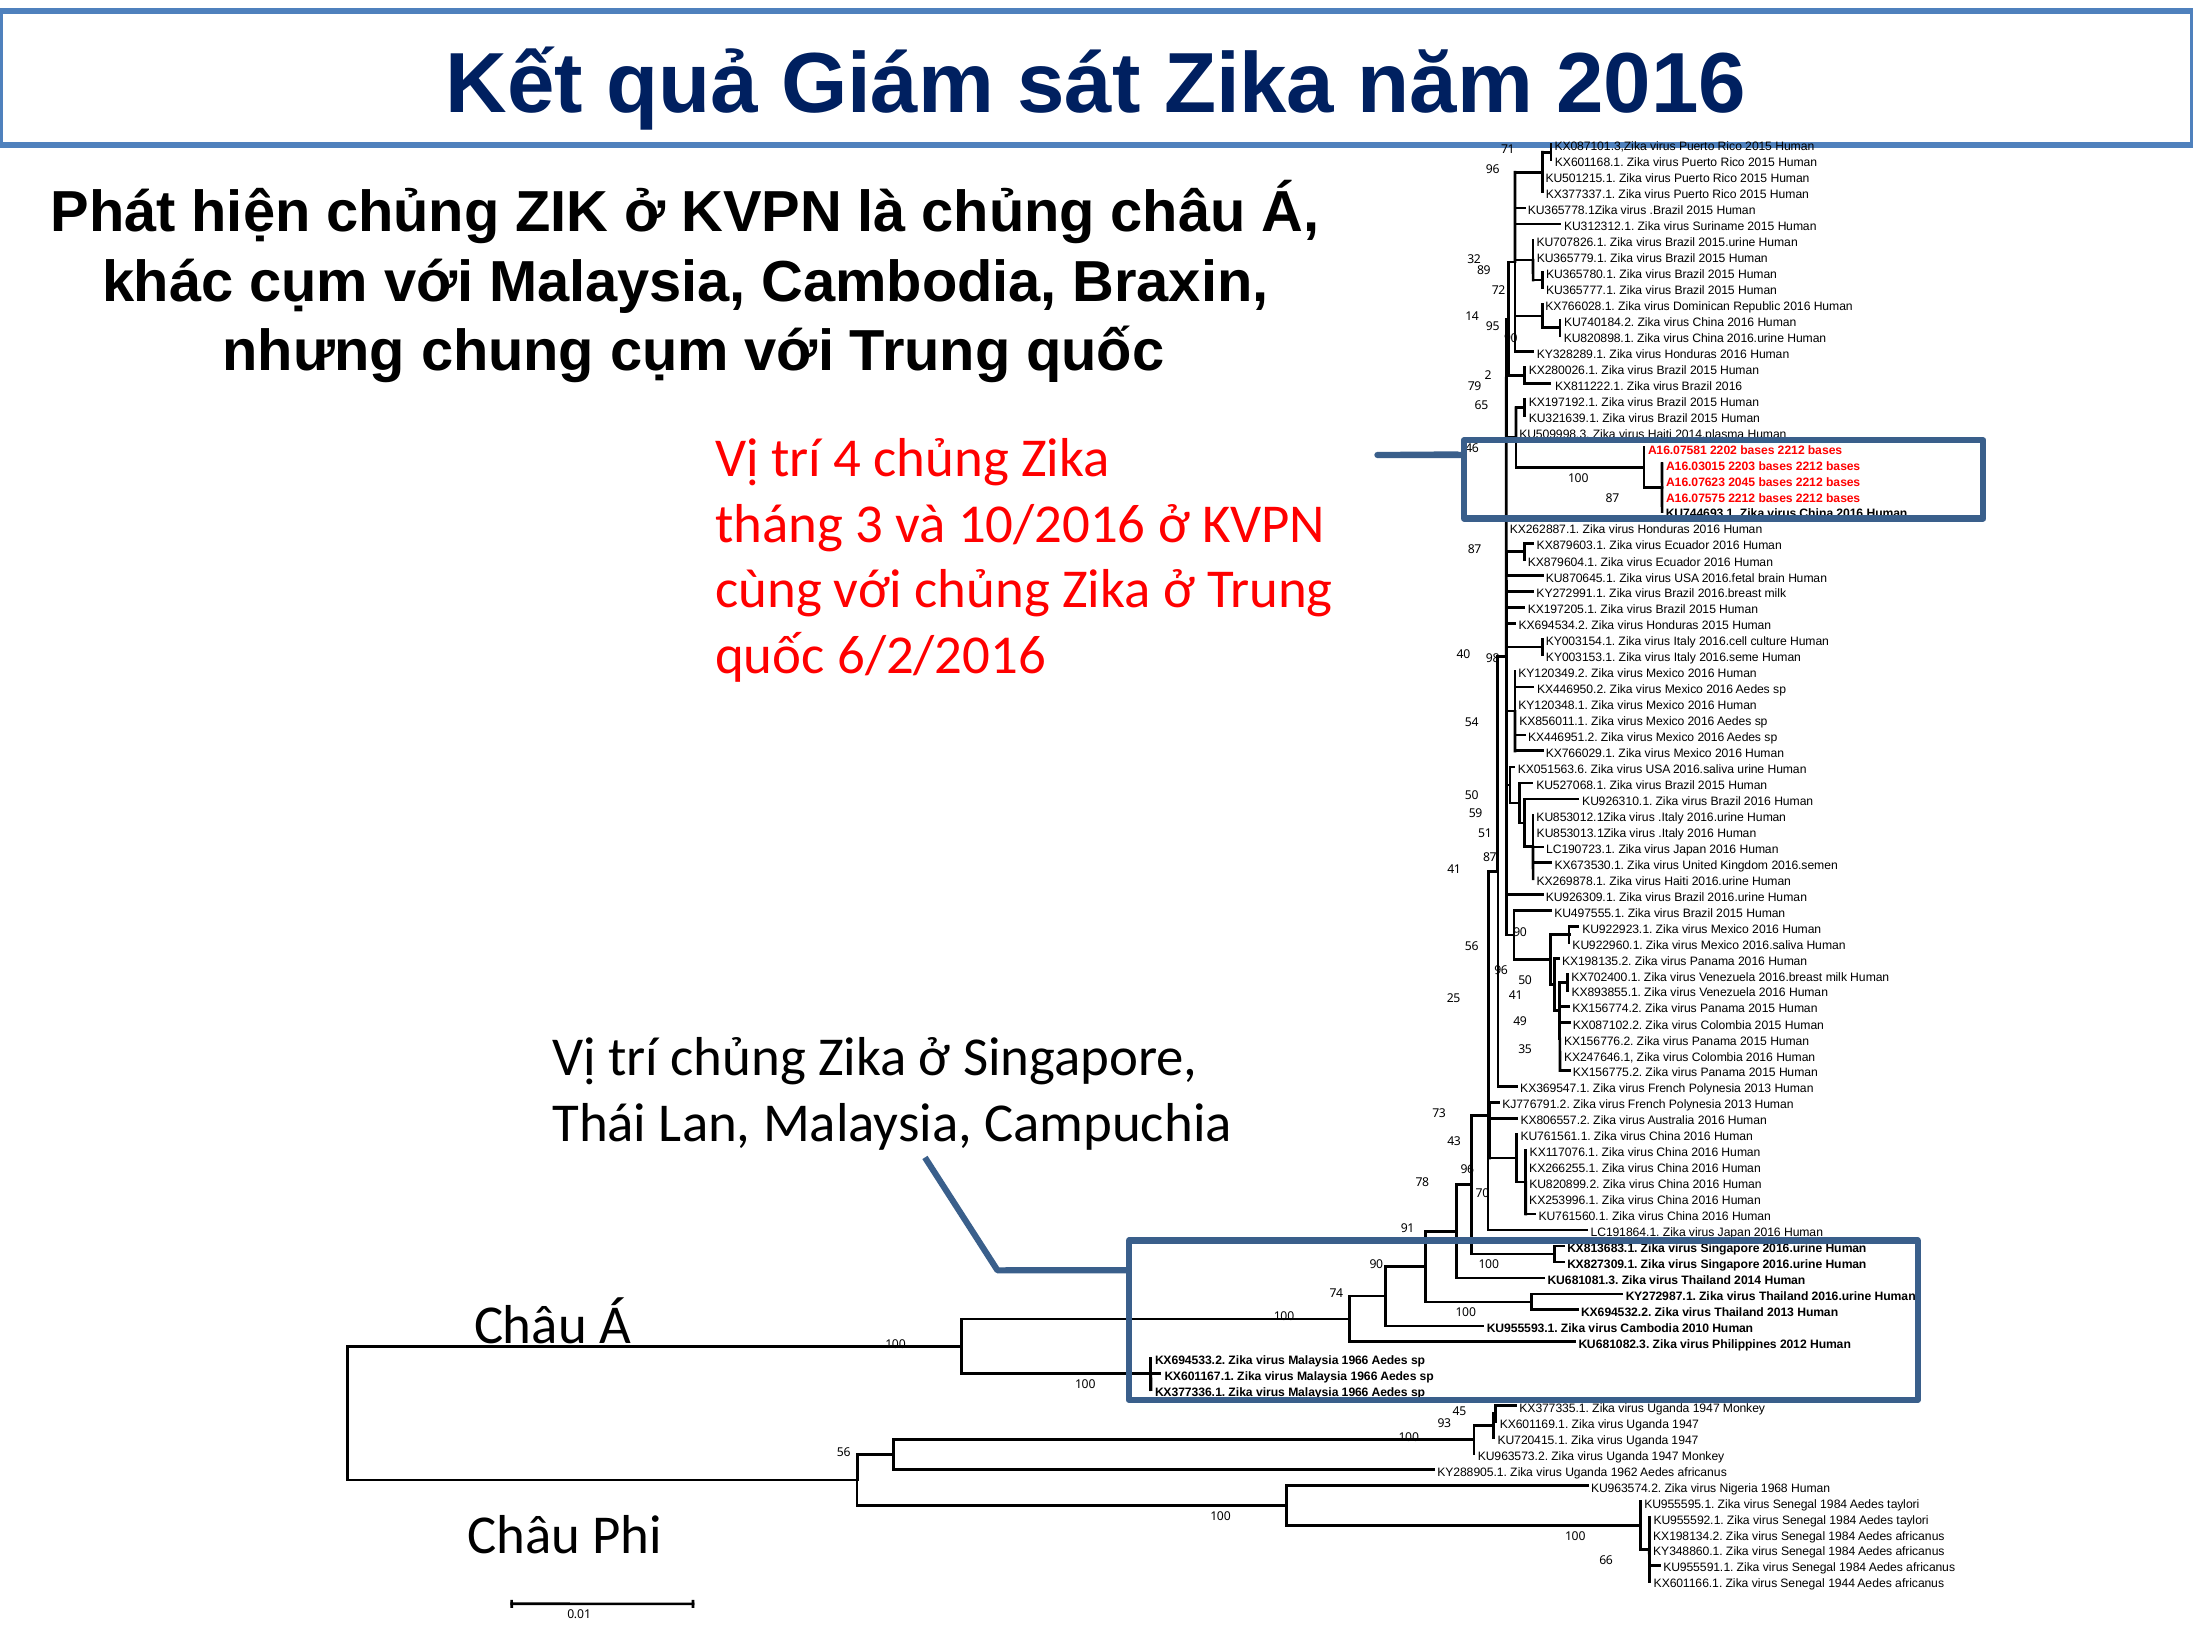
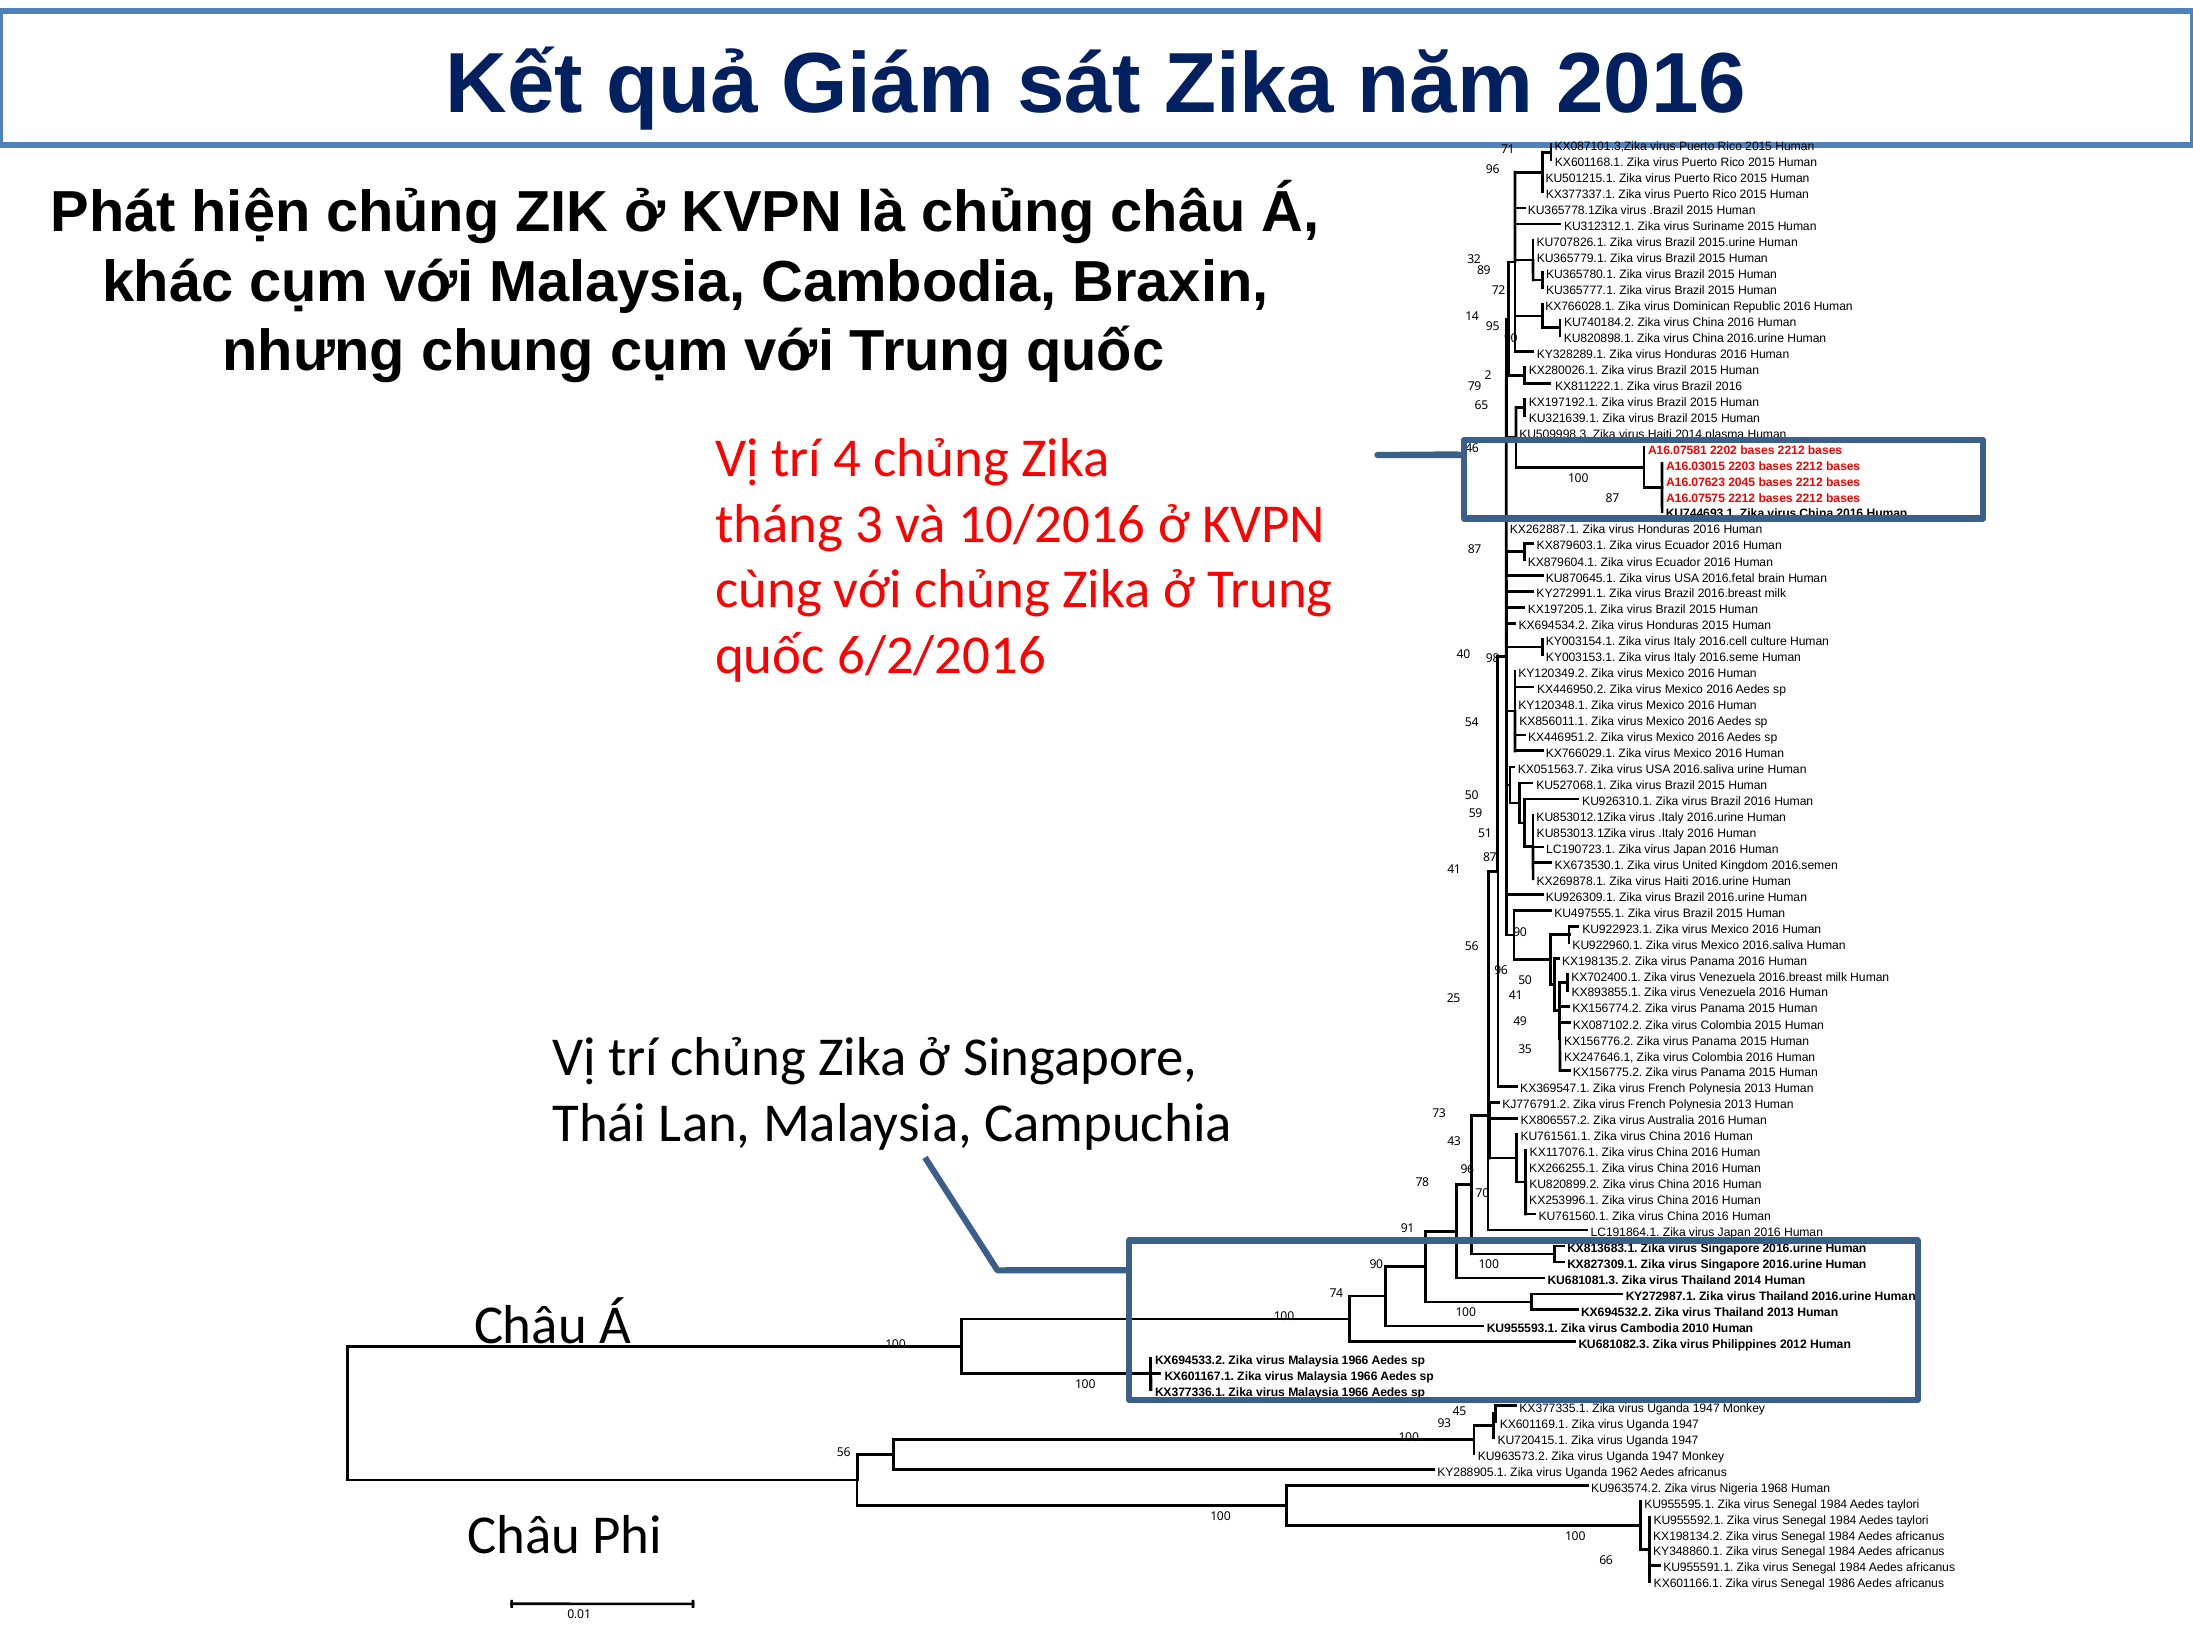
KX051563.6: KX051563.6 -> KX051563.7 (1553, 769)
1944: 1944 -> 1986 (1842, 1584)
